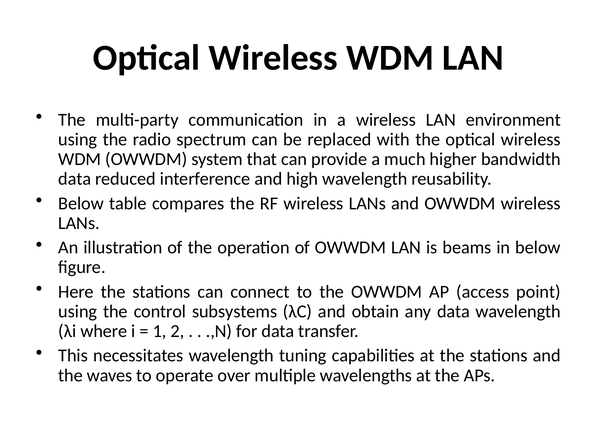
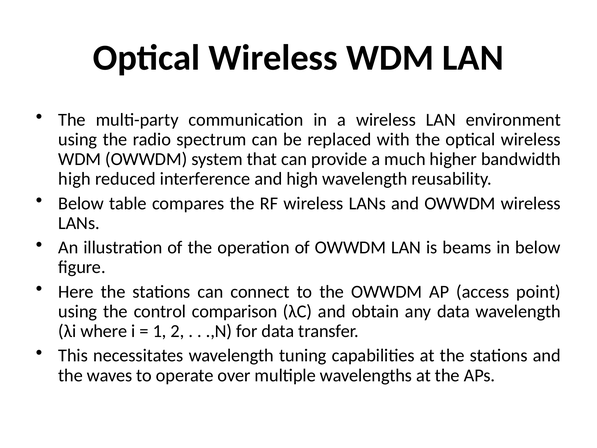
data: data -> high (75, 179)
subsystems: subsystems -> comparison (235, 311)
